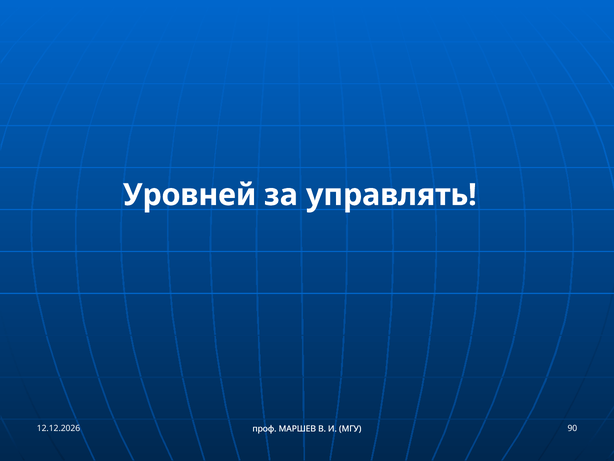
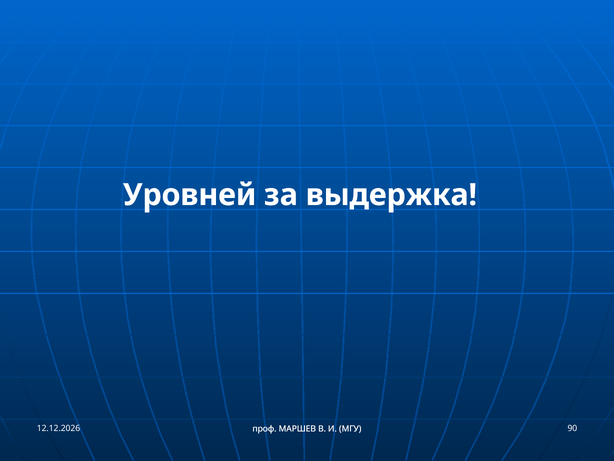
управлять: управлять -> выдержка (391, 195)
